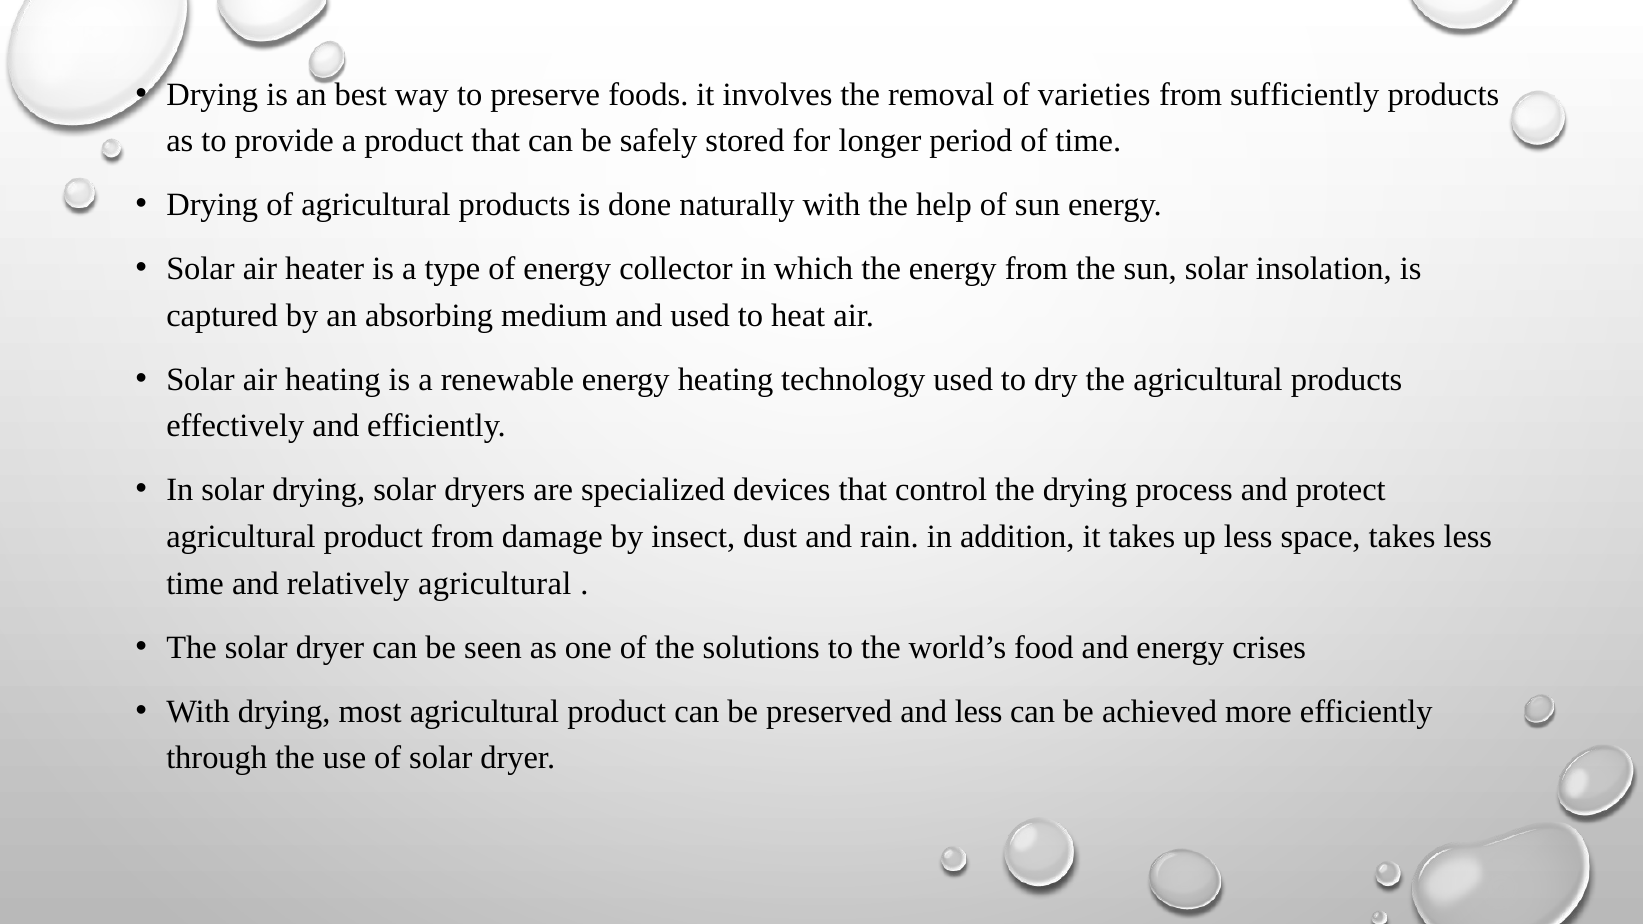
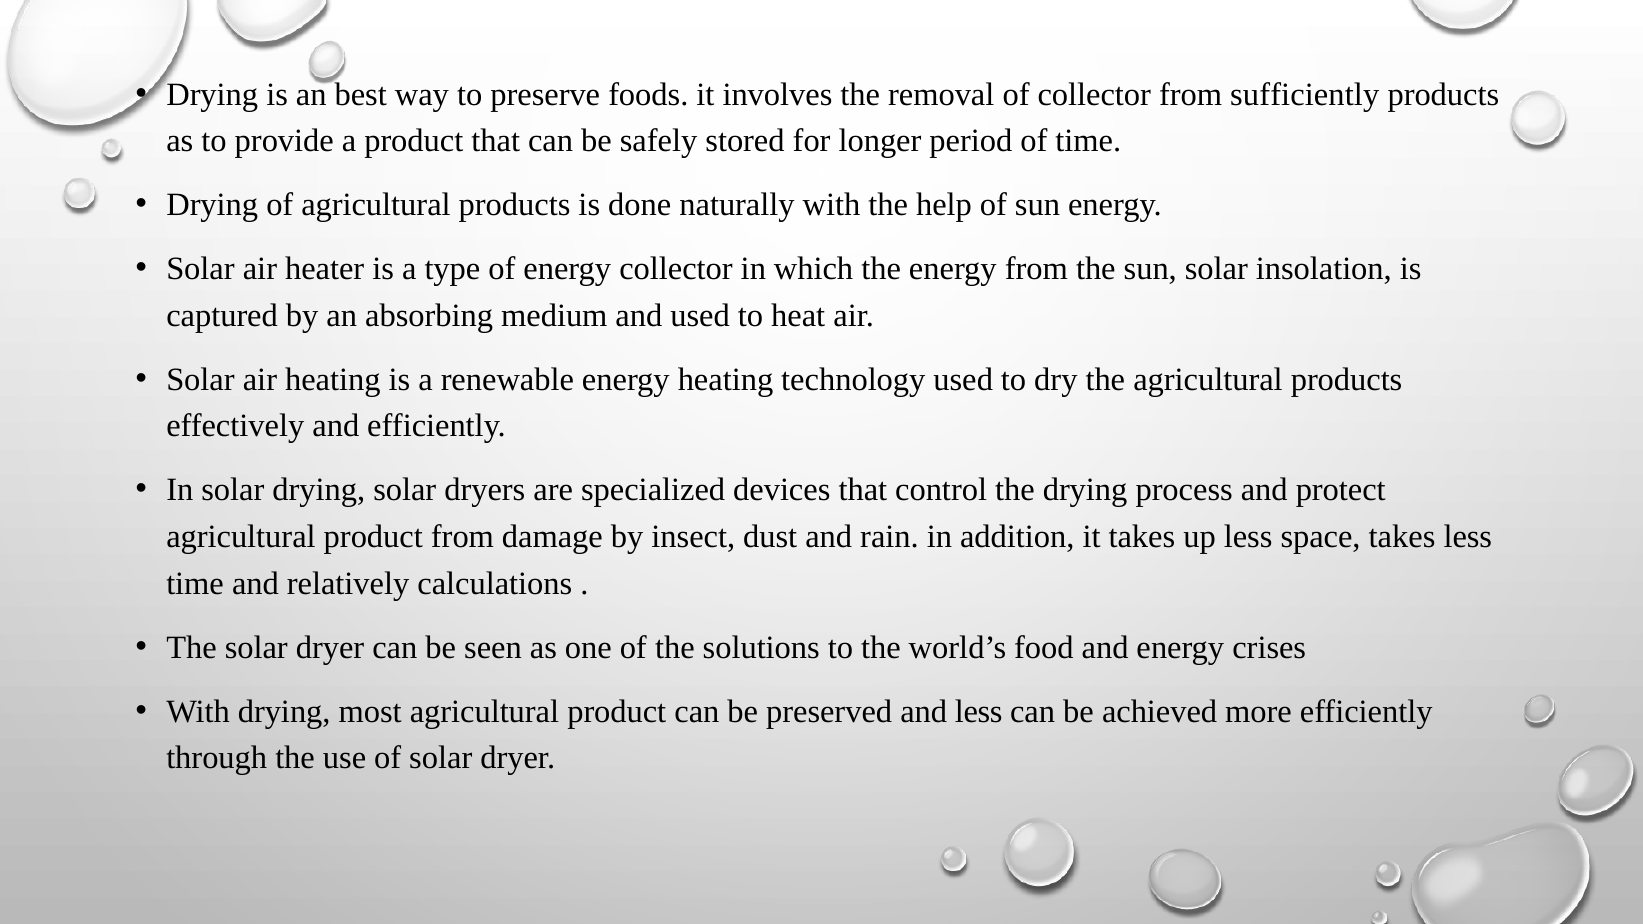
of varieties: varieties -> collector (1094, 94)
relatively agricultural: agricultural -> calculations (495, 584)
